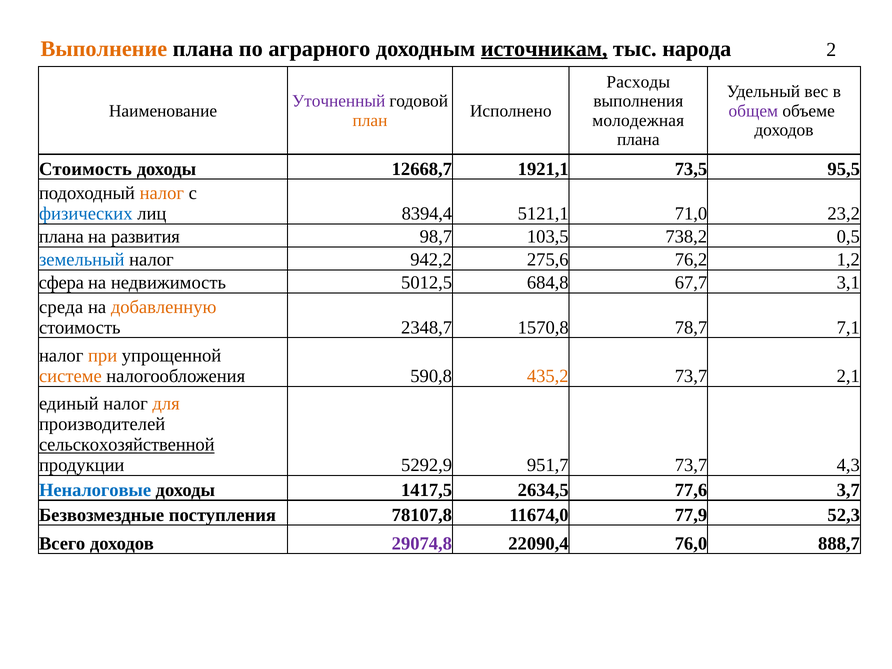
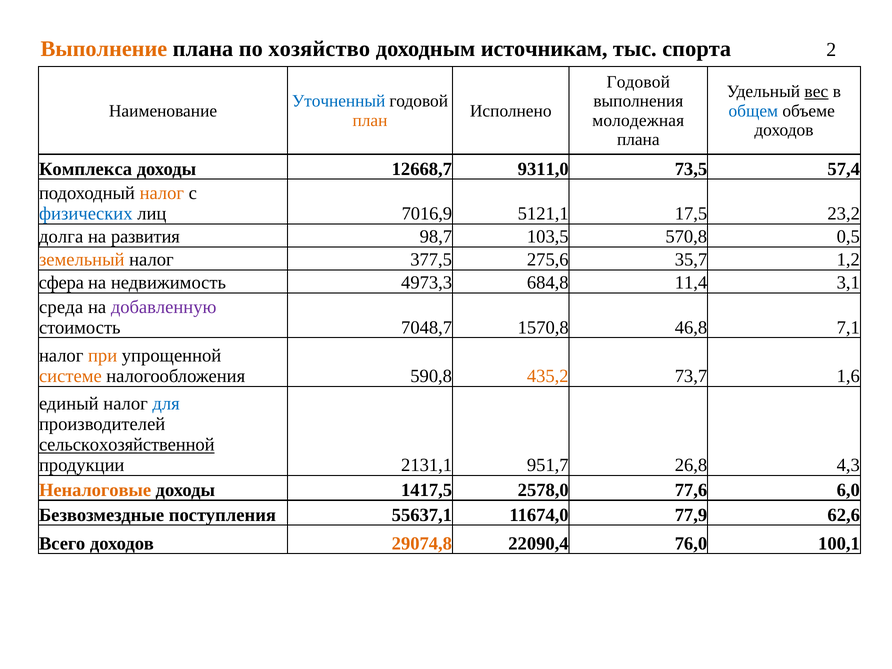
аграрного: аграрного -> хозяйство (319, 49)
источникам underline: present -> none (544, 49)
народа: народа -> спорта (697, 49)
Расходы: Расходы -> Годовой (638, 82)
вес underline: none -> present (816, 92)
Уточненный colour: purple -> blue (339, 101)
общем colour: purple -> blue (753, 111)
Стоимость: Стоимость -> Комплекса (86, 169)
1921,1: 1921,1 -> 9311,0 (543, 169)
95,5: 95,5 -> 57,4 (844, 169)
8394,4: 8394,4 -> 7016,9 (427, 214)
71,0: 71,0 -> 17,5 (691, 214)
плана: плана -> долга (61, 237)
738,2: 738,2 -> 570,8 (686, 237)
земельный colour: blue -> orange (82, 260)
942,2: 942,2 -> 377,5 (431, 260)
76,2: 76,2 -> 35,7 (691, 260)
5012,5: 5012,5 -> 4973,3 (427, 283)
67,7: 67,7 -> 11,4 (691, 283)
добавленную colour: orange -> purple (164, 307)
2348,7: 2348,7 -> 7048,7 (427, 327)
78,7: 78,7 -> 46,8 (691, 327)
2,1: 2,1 -> 1,6 (848, 376)
для colour: orange -> blue (166, 404)
5292,9: 5292,9 -> 2131,1 (427, 465)
951,7 73,7: 73,7 -> 26,8 (691, 465)
Неналоговые colour: blue -> orange (95, 490)
2634,5: 2634,5 -> 2578,0 (543, 490)
3,7: 3,7 -> 6,0 (848, 490)
78107,8: 78107,8 -> 55637,1 (422, 515)
52,3: 52,3 -> 62,6 (844, 515)
29074,8 colour: purple -> orange (422, 543)
888,7: 888,7 -> 100,1 (839, 543)
